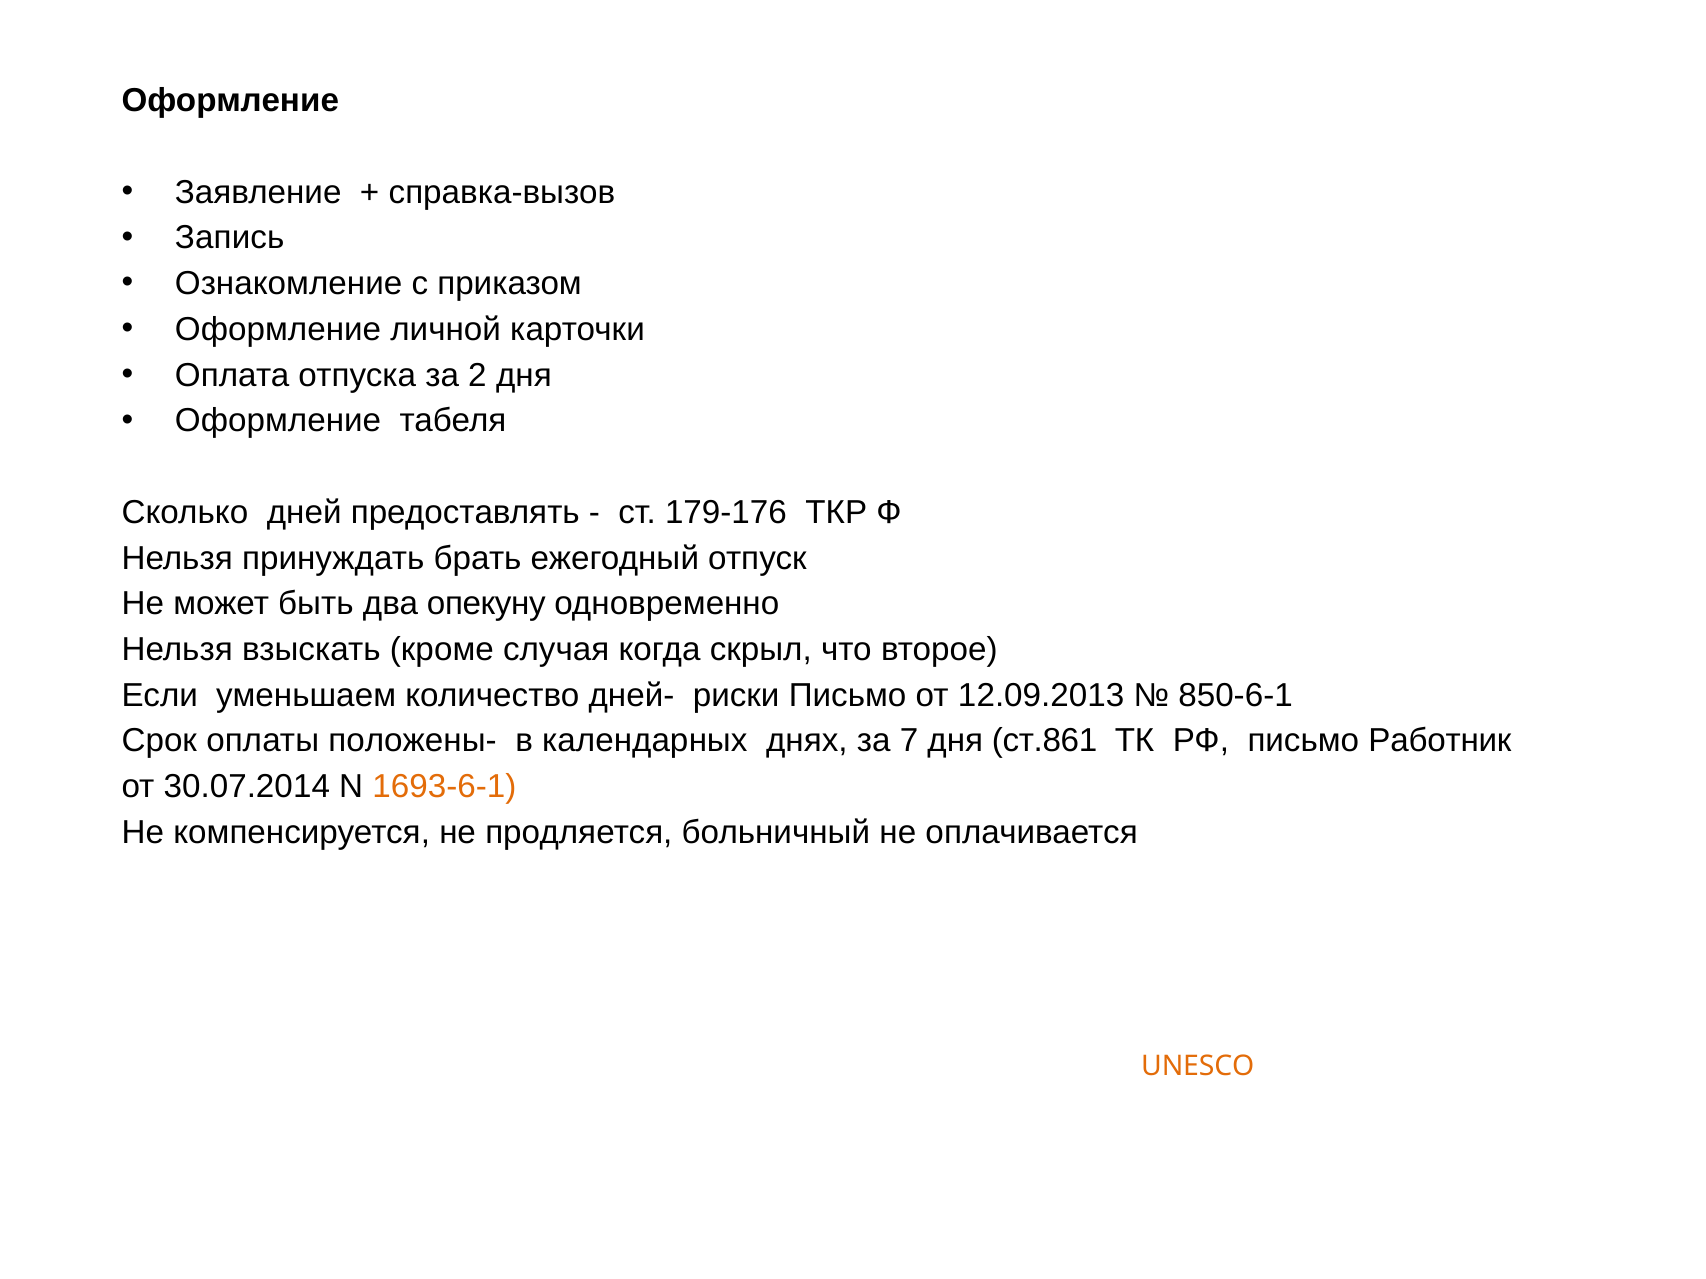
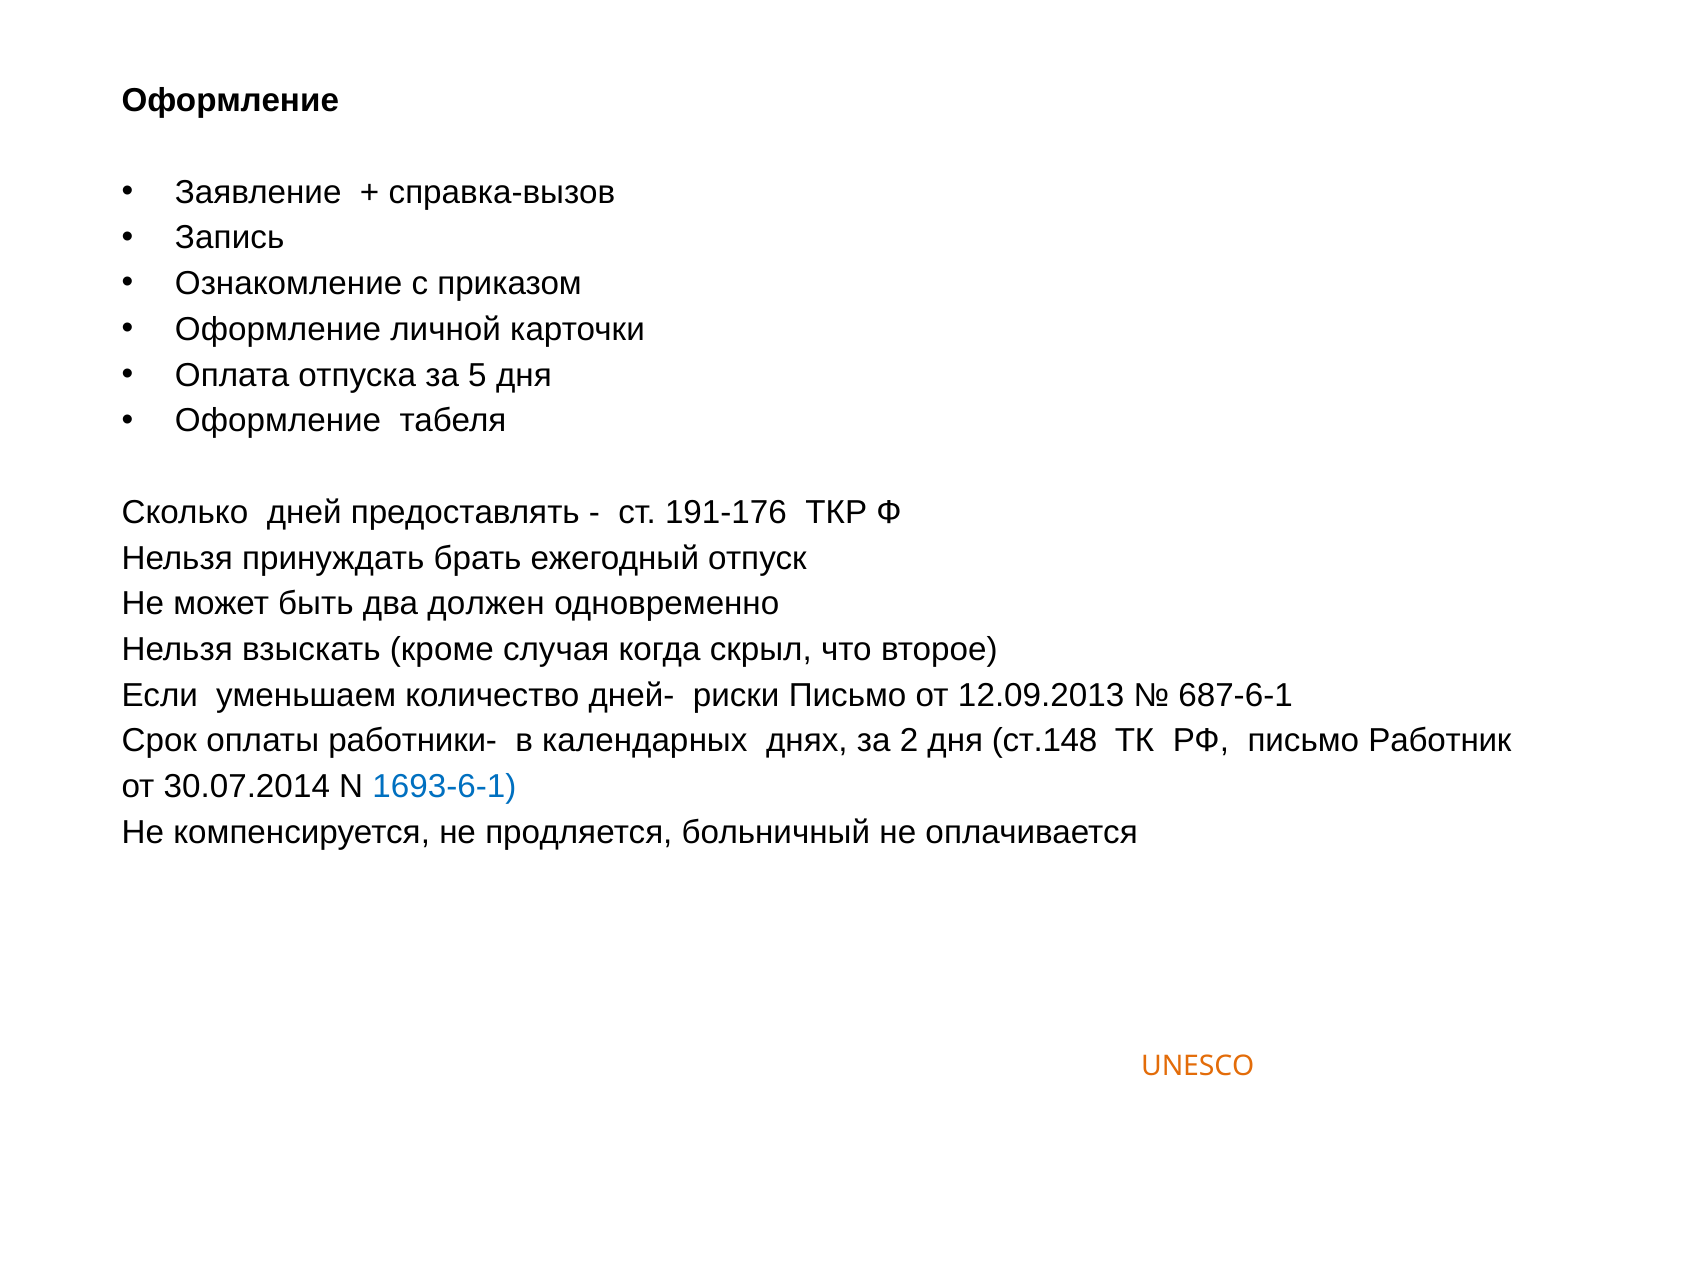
2: 2 -> 5 (477, 375)
179-176: 179-176 -> 191-176 (726, 513)
опекуну: опекуну -> должен (486, 604)
850-6-1: 850-6-1 -> 687-6-1 (1236, 695)
положены-: положены- -> работники- (413, 741)
7: 7 -> 2 (909, 741)
ст.861: ст.861 -> ст.148 (1045, 741)
1693-6-1 colour: orange -> blue (444, 787)
